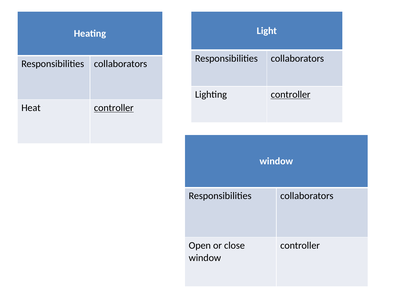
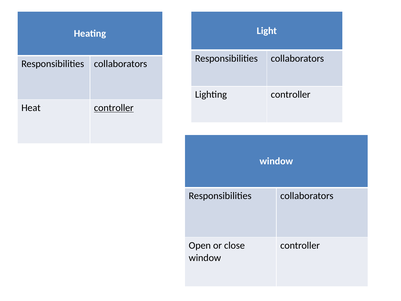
controller underline: present -> none (291, 94)
